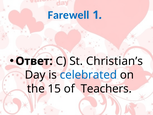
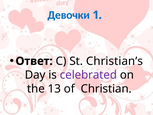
Farewell: Farewell -> Девочки (69, 15)
celebrated colour: blue -> purple (88, 75)
15: 15 -> 13 (54, 89)
Teachers: Teachers -> Christian (106, 89)
